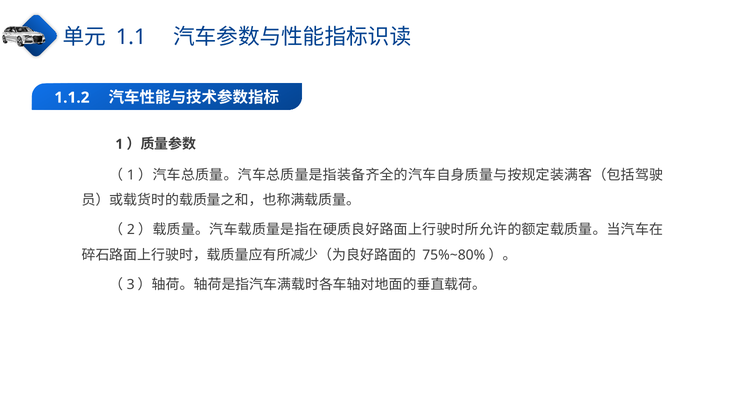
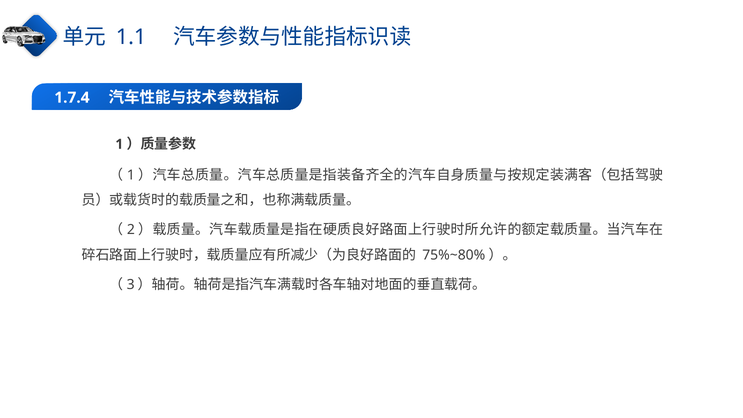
1.1.2: 1.1.2 -> 1.7.4 (72, 98)
